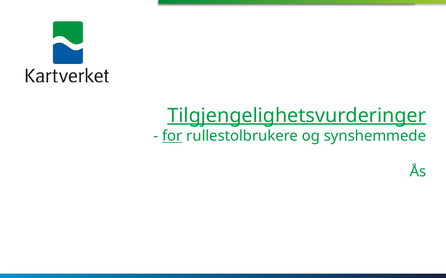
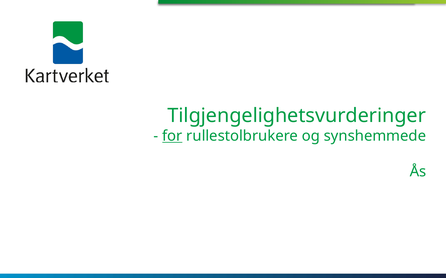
Tilgjengelighetsvurderinger underline: present -> none (297, 116)
